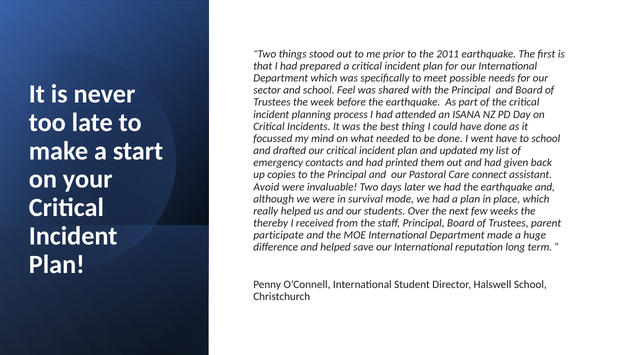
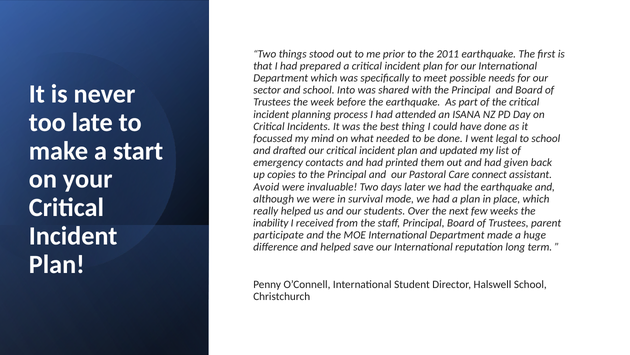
Feel: Feel -> Into (346, 90)
went have: have -> legal (507, 138)
thereby: thereby -> inability (271, 223)
